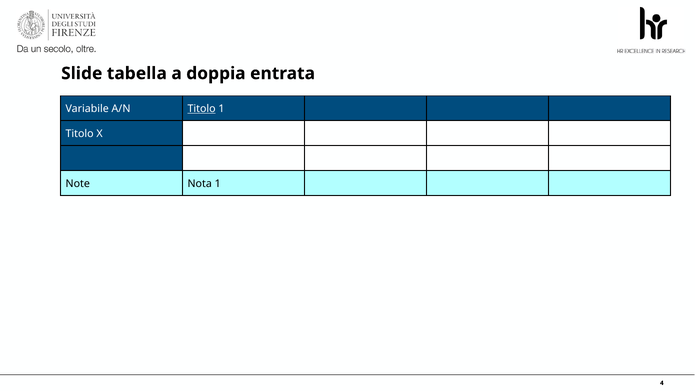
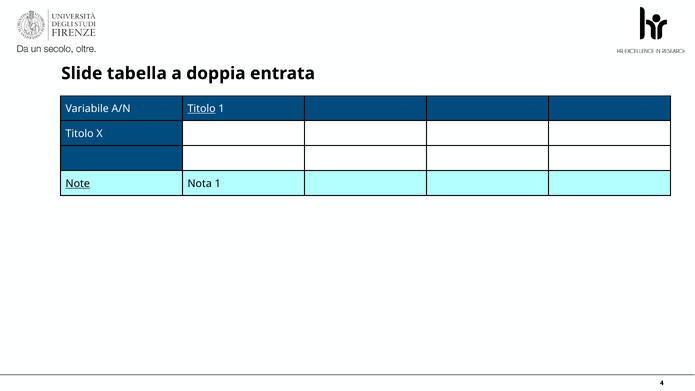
Note underline: none -> present (78, 184)
